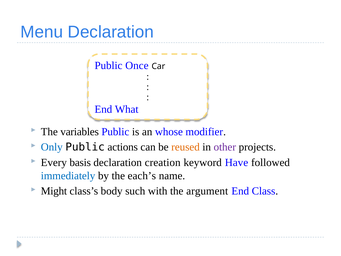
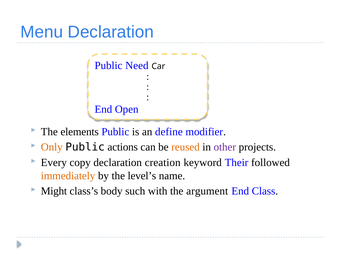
Once: Once -> Need (137, 66)
What: What -> Open (127, 109)
variables: variables -> elements (80, 132)
whose: whose -> define (169, 132)
Only colour: blue -> orange (52, 147)
basis: basis -> copy (80, 162)
Have: Have -> Their (237, 162)
immediately colour: blue -> orange (68, 175)
each’s: each’s -> level’s (142, 175)
